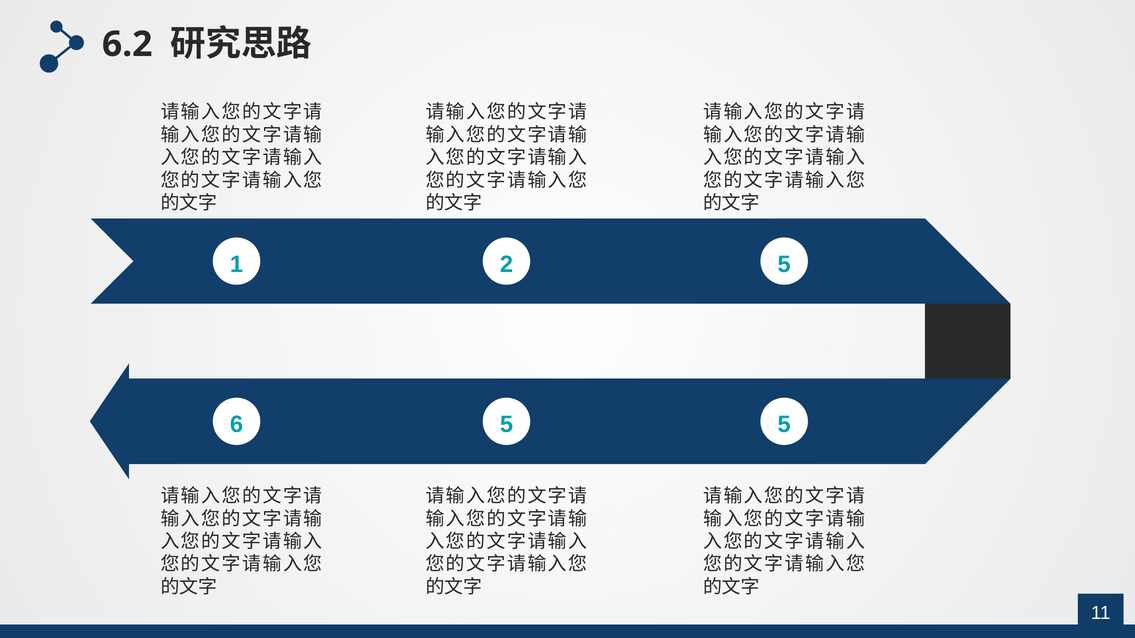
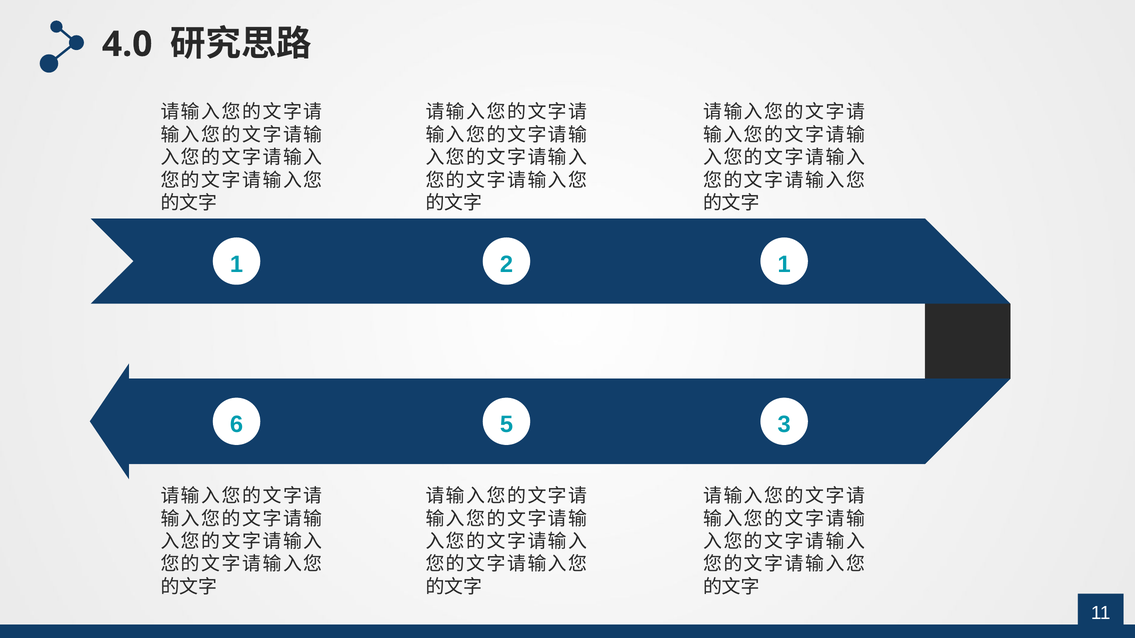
6.2: 6.2 -> 4.0 (127, 44)
2 5: 5 -> 1 (784, 264)
5 5: 5 -> 3 (784, 425)
